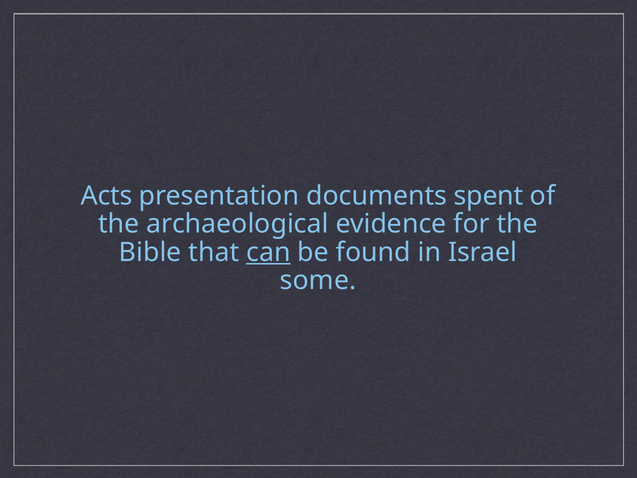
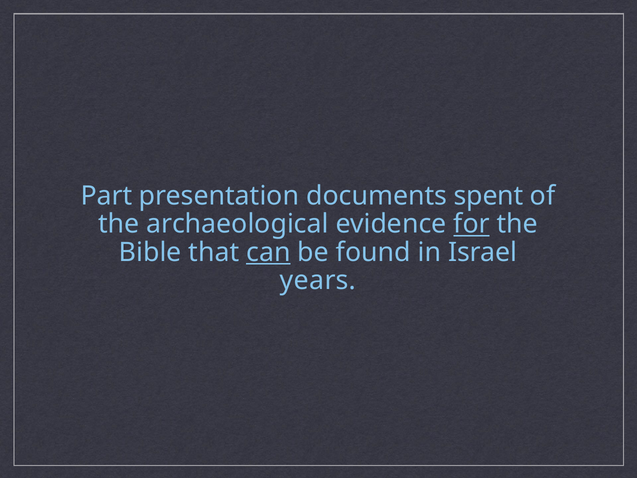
Acts: Acts -> Part (107, 196)
for underline: none -> present (472, 224)
some: some -> years (318, 280)
